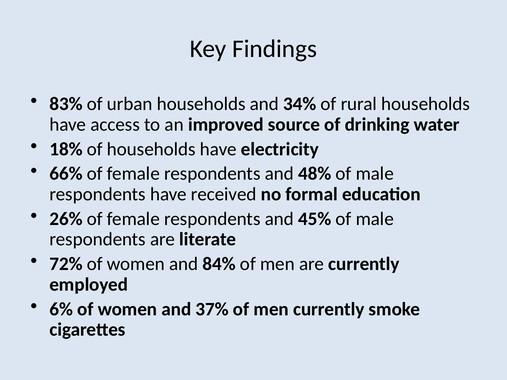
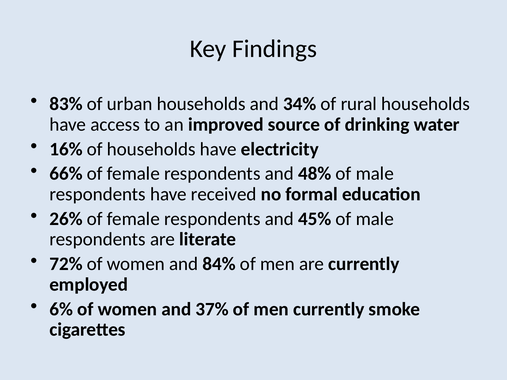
18%: 18% -> 16% (66, 149)
